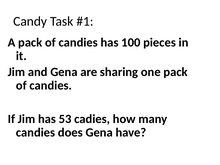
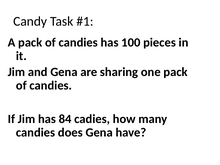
53: 53 -> 84 (65, 119)
